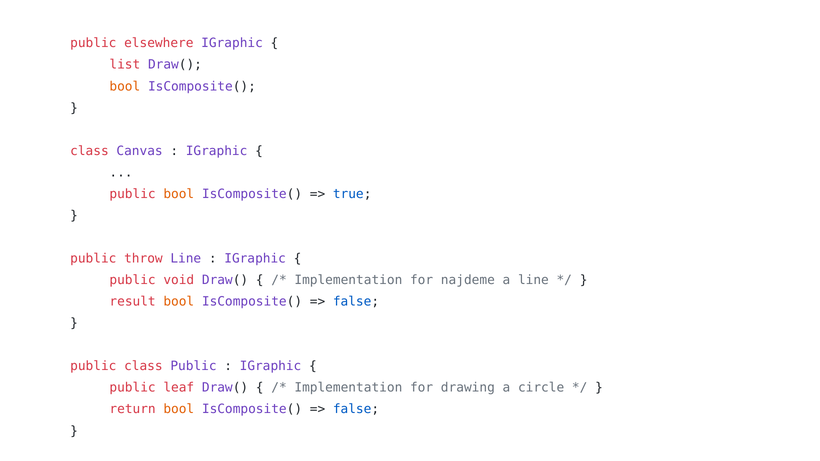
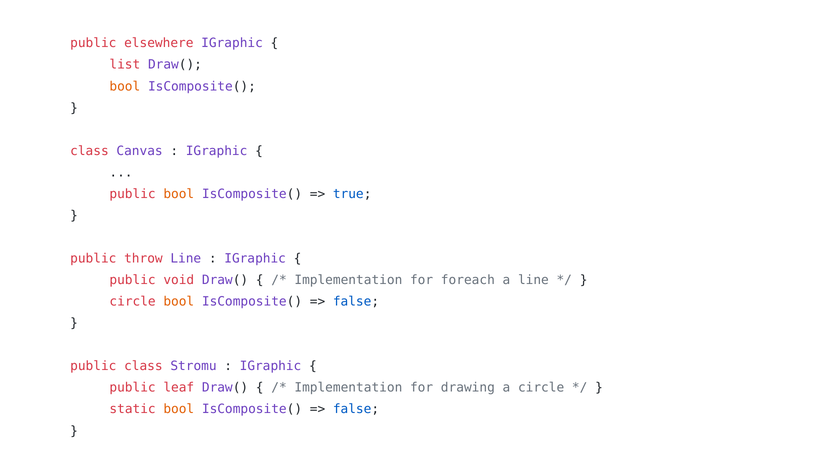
najdeme: najdeme -> foreach (468, 280)
result: result -> circle (133, 302)
class Public: Public -> Stromu (194, 366)
return: return -> static (133, 409)
